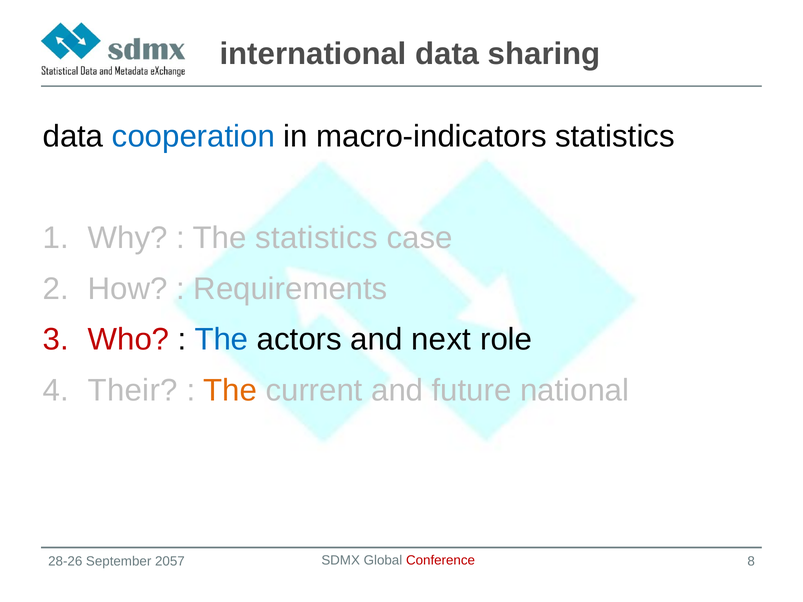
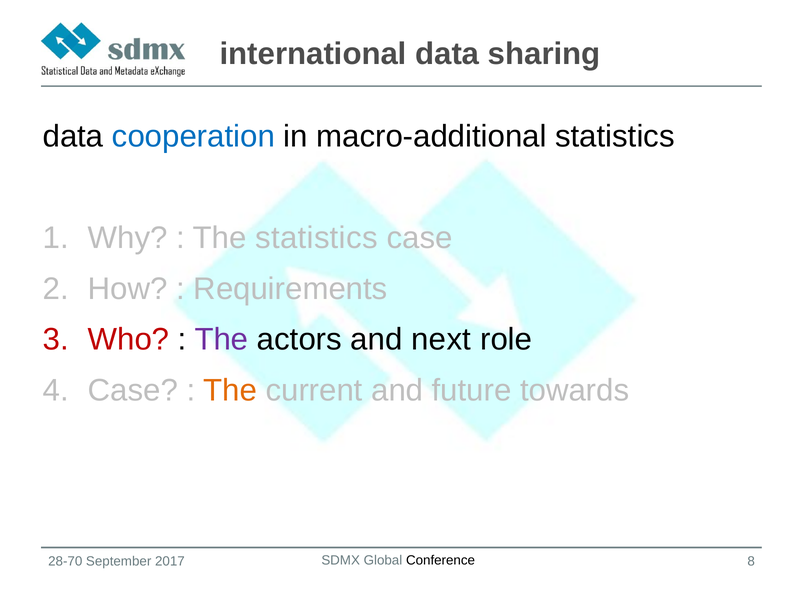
macro-indicators: macro-indicators -> macro-additional (431, 136)
The colour: blue -> purple (221, 340)
Their: Their -> Case (133, 391)
national: national -> towards (575, 391)
28-26: 28-26 -> 28-70 (65, 561)
2057: 2057 -> 2017 (170, 561)
Conference colour: red -> black (441, 561)
